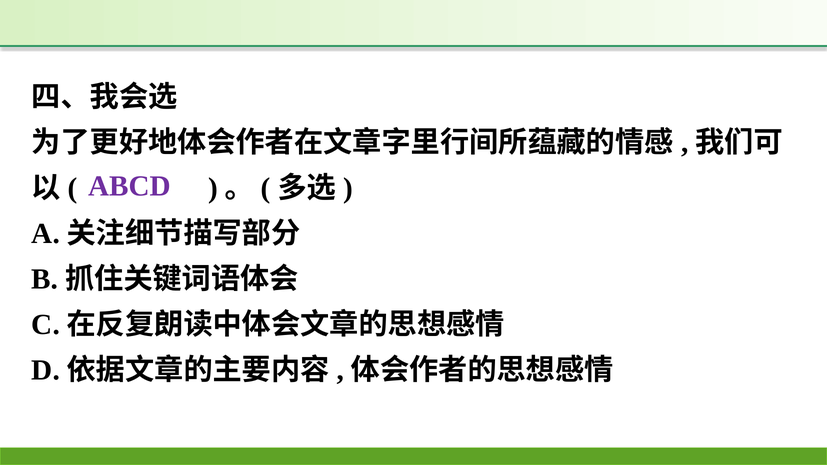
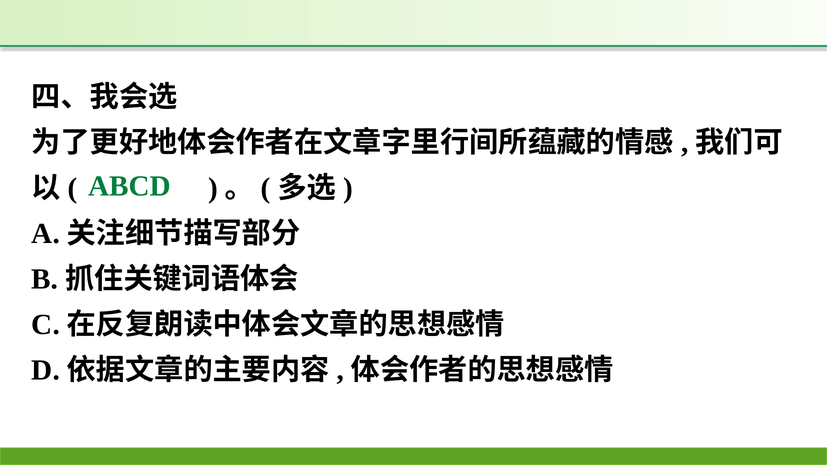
ABCD colour: purple -> green (129, 186)
